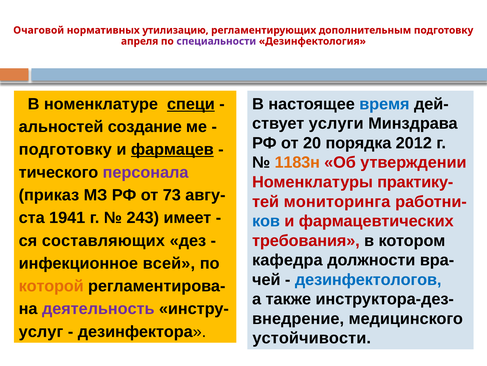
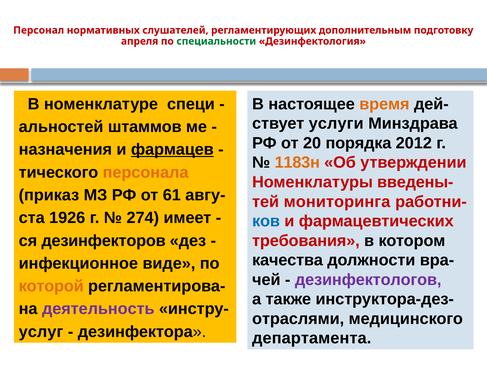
Очаговой: Очаговой -> Персонал (39, 30)
утилизацию: утилизацию -> слушателей (175, 30)
специальности colour: purple -> green (216, 41)
специ underline: present -> none (191, 104)
время colour: blue -> orange (384, 104)
создание: создание -> штаммов (145, 127)
подготовку: подготовку -> назначения (65, 149)
персонала colour: purple -> orange (146, 172)
практику-: практику- -> введены- (415, 182)
73: 73 -> 61 (172, 195)
1941: 1941 -> 1926 (67, 217)
243: 243 -> 274 (143, 217)
составляющих: составляющих -> дезинфекторов (104, 240)
кафедра: кафедра -> качества (288, 260)
всей: всей -> виде (169, 263)
дезинфектологов colour: blue -> purple (368, 279)
внедрение: внедрение -> отраслями (298, 318)
устойчивости: устойчивости -> департамента (312, 338)
